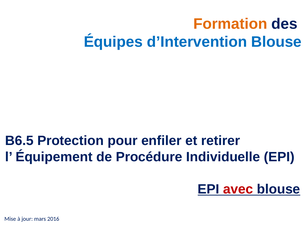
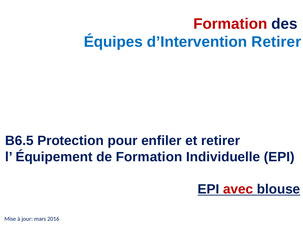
Formation colour: orange -> red (230, 24)
d’Intervention Blouse: Blouse -> Retirer (276, 42)
de Procédure: Procédure -> Formation (149, 157)
